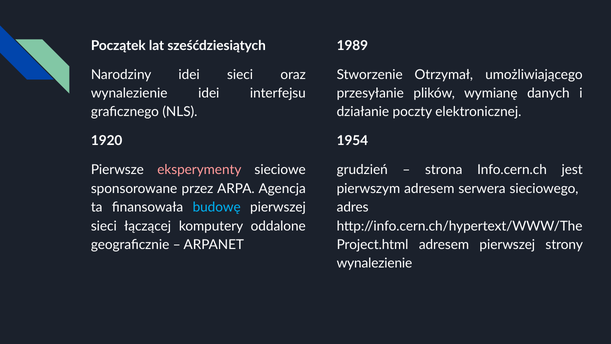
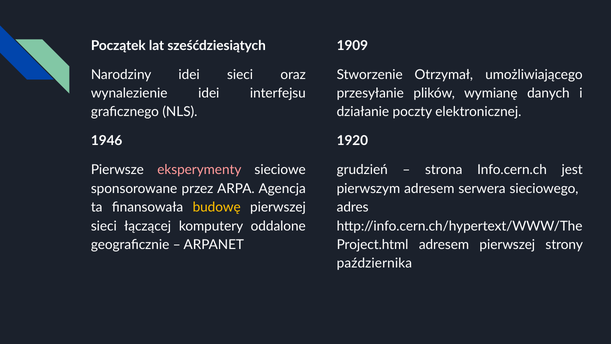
1989: 1989 -> 1909 (352, 46)
1920: 1920 -> 1946 (107, 141)
1954: 1954 -> 1920 (352, 141)
budowę colour: light blue -> yellow (217, 207)
wynalezienie: wynalezienie -> października (374, 263)
